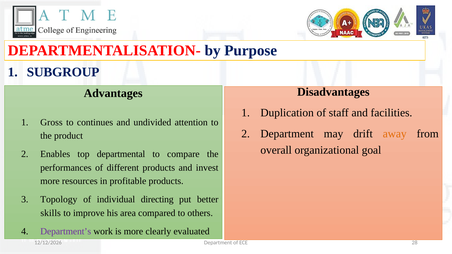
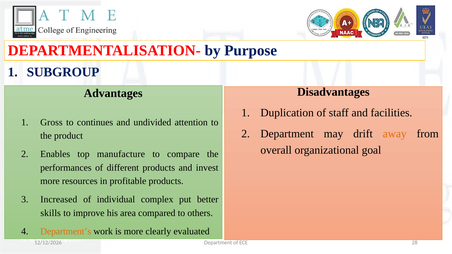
departmental: departmental -> manufacture (121, 154)
Topology: Topology -> Increased (59, 200)
directing: directing -> complex (157, 200)
Department’s colour: purple -> orange (66, 231)
